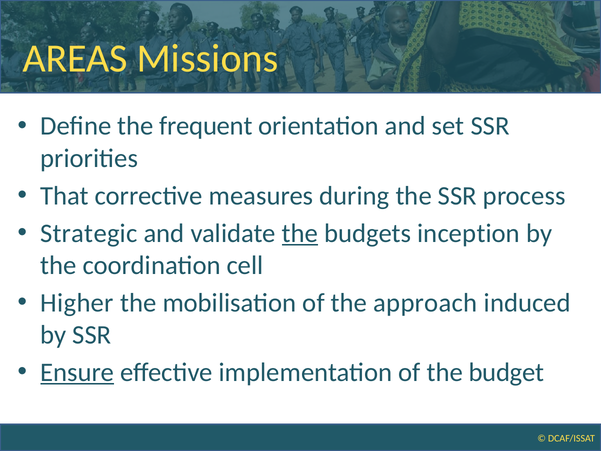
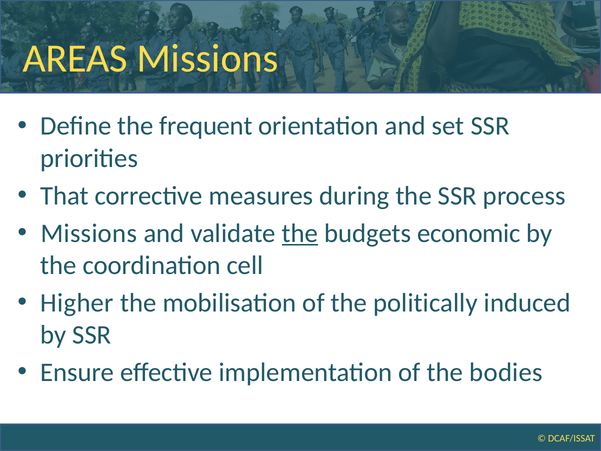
Strategic: Strategic -> Missions (89, 233)
inception: inception -> economic (469, 233)
approach: approach -> politically (425, 303)
Ensure underline: present -> none (77, 372)
budget: budget -> bodies (506, 372)
